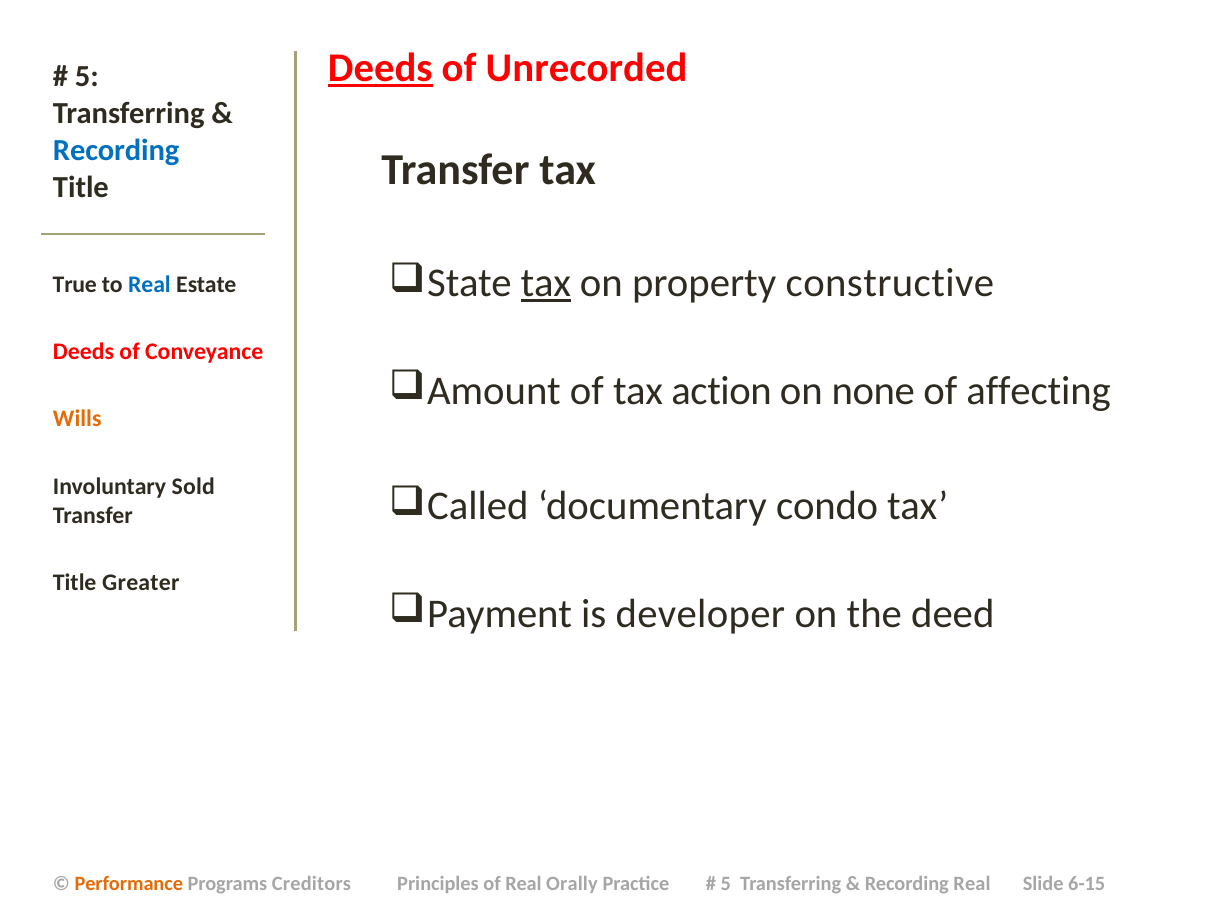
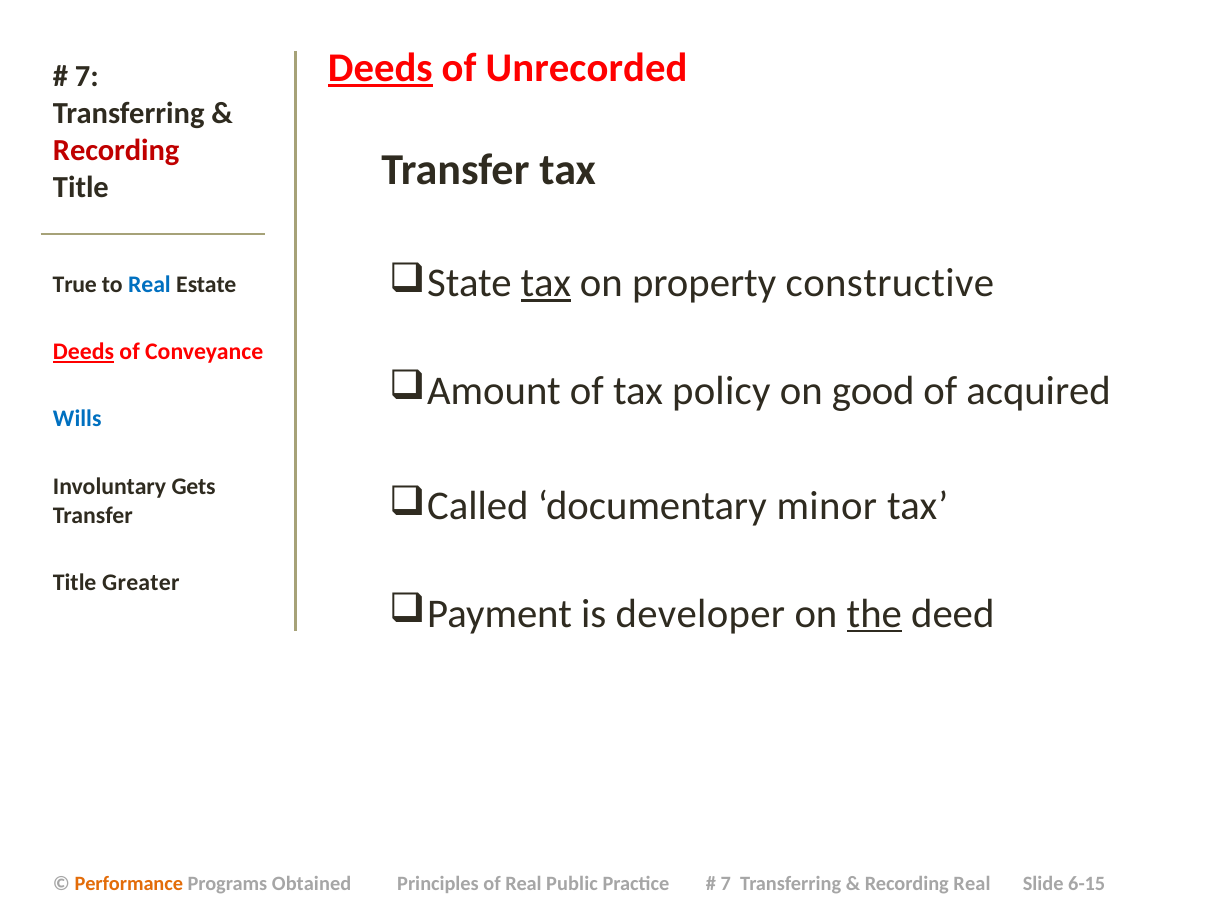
5: 5 -> 7 (87, 76)
Recording colour: blue -> red (116, 151)
Deeds underline: none -> present (84, 352)
action: action -> policy (721, 391)
none: none -> good (873, 391)
affecting: affecting -> acquired (1039, 391)
Wills colour: orange -> blue (77, 419)
Sold: Sold -> Gets (194, 487)
condo: condo -> minor (827, 506)
the underline: none -> present (874, 614)
Creditors: Creditors -> Obtained (312, 884)
Orally: Orally -> Public (572, 884)
5: 5 -> 7 (726, 884)
